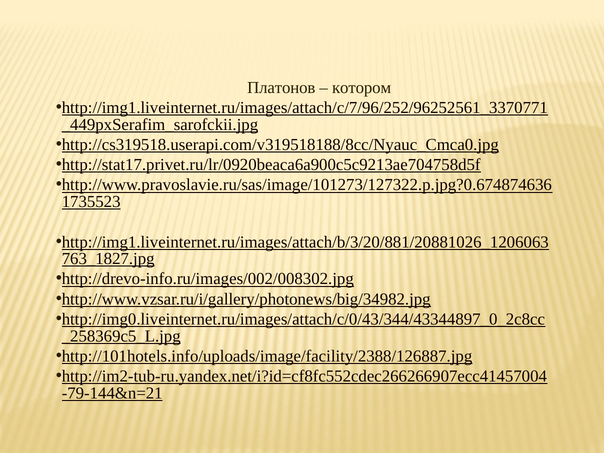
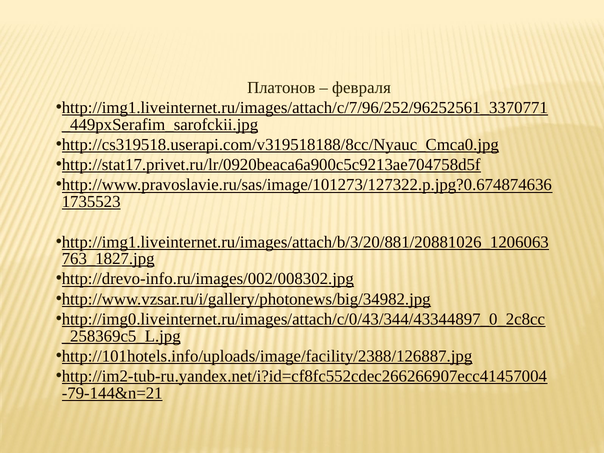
котором: котором -> февраля (362, 88)
